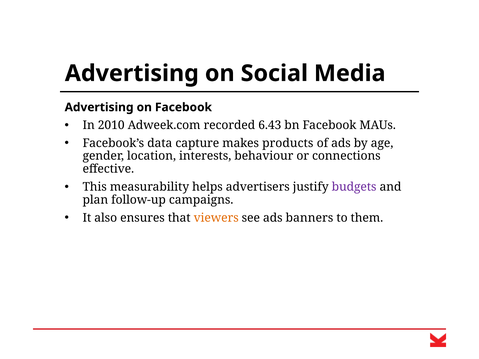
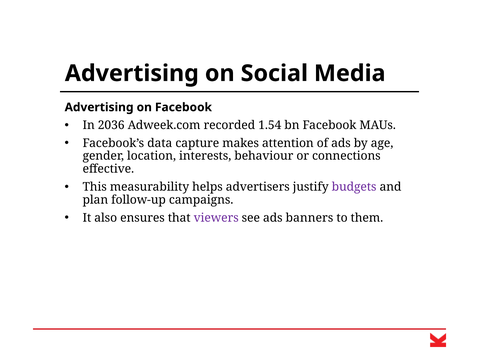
2010: 2010 -> 2036 (111, 125)
6.43: 6.43 -> 1.54 (270, 125)
products: products -> attention (288, 143)
viewers colour: orange -> purple (216, 218)
